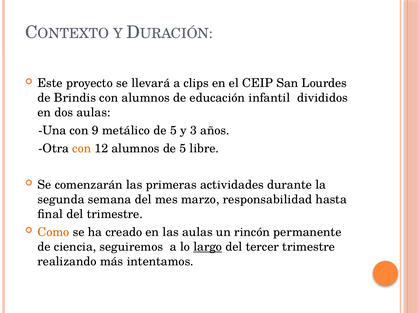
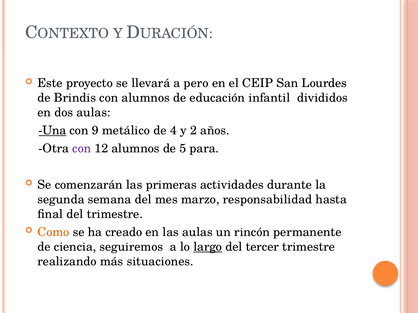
clips: clips -> pero (196, 83)
Una underline: none -> present (52, 131)
5: 5 -> 4 (173, 131)
3: 3 -> 2 (193, 131)
con colour: orange -> purple (82, 149)
libre: libre -> para (204, 149)
intentamos: intentamos -> situaciones (160, 262)
